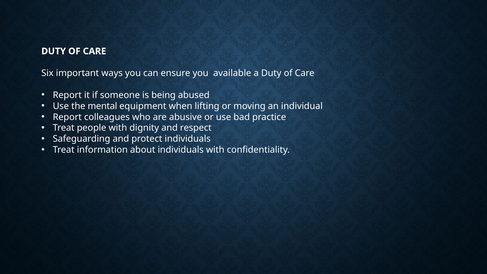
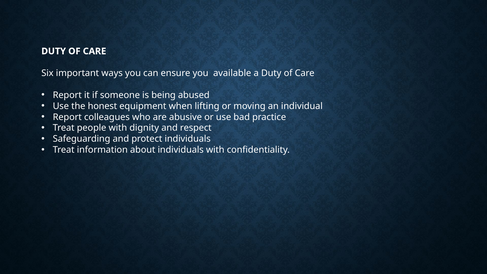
mental: mental -> honest (102, 106)
